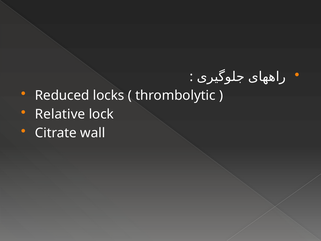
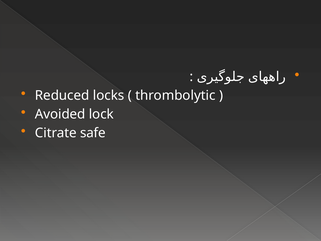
Relative: Relative -> Avoided (60, 114)
wall: wall -> safe (93, 133)
